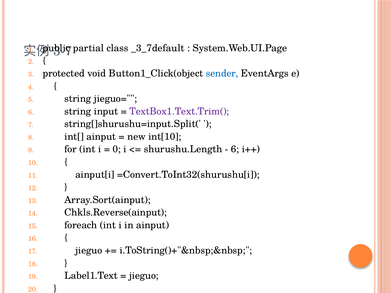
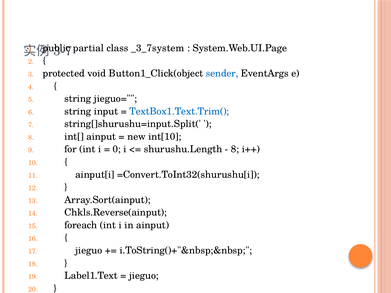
_3_7default: _3_7default -> _3_7system (158, 48)
TextBox1.Text.Trim( colour: purple -> blue (179, 111)
6: 6 -> 8 (235, 149)
